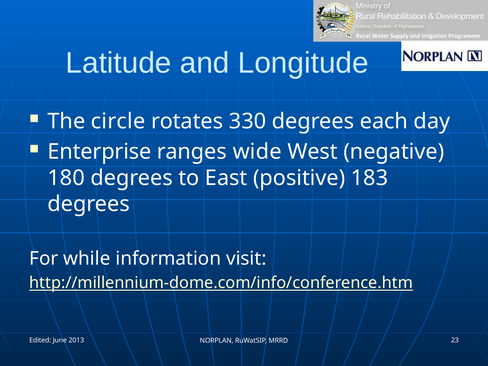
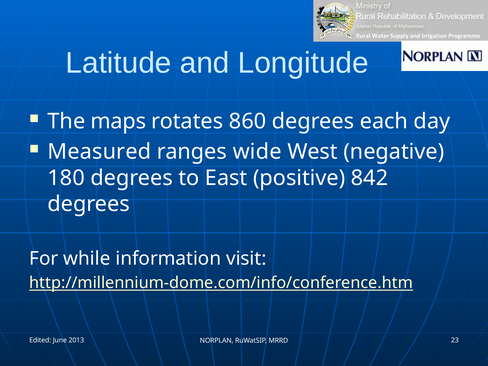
circle: circle -> maps (118, 121)
330: 330 -> 860 (248, 121)
Enterprise: Enterprise -> Measured (99, 152)
183: 183 -> 842 (369, 178)
